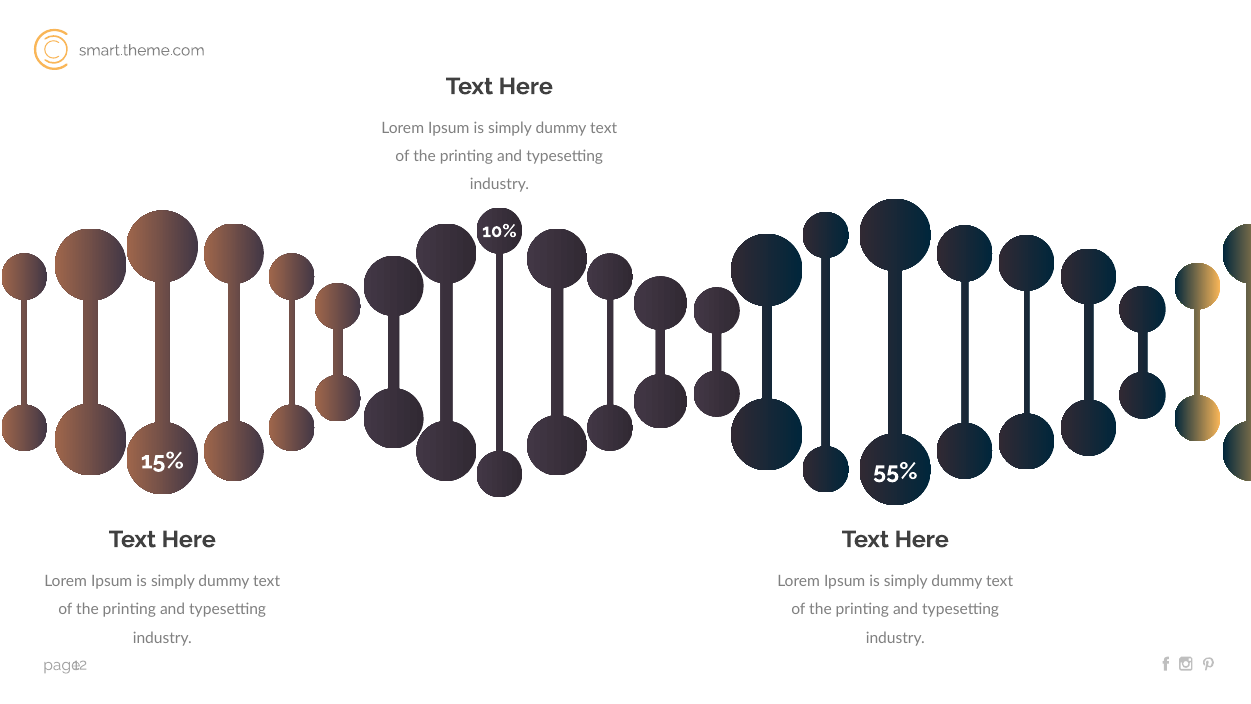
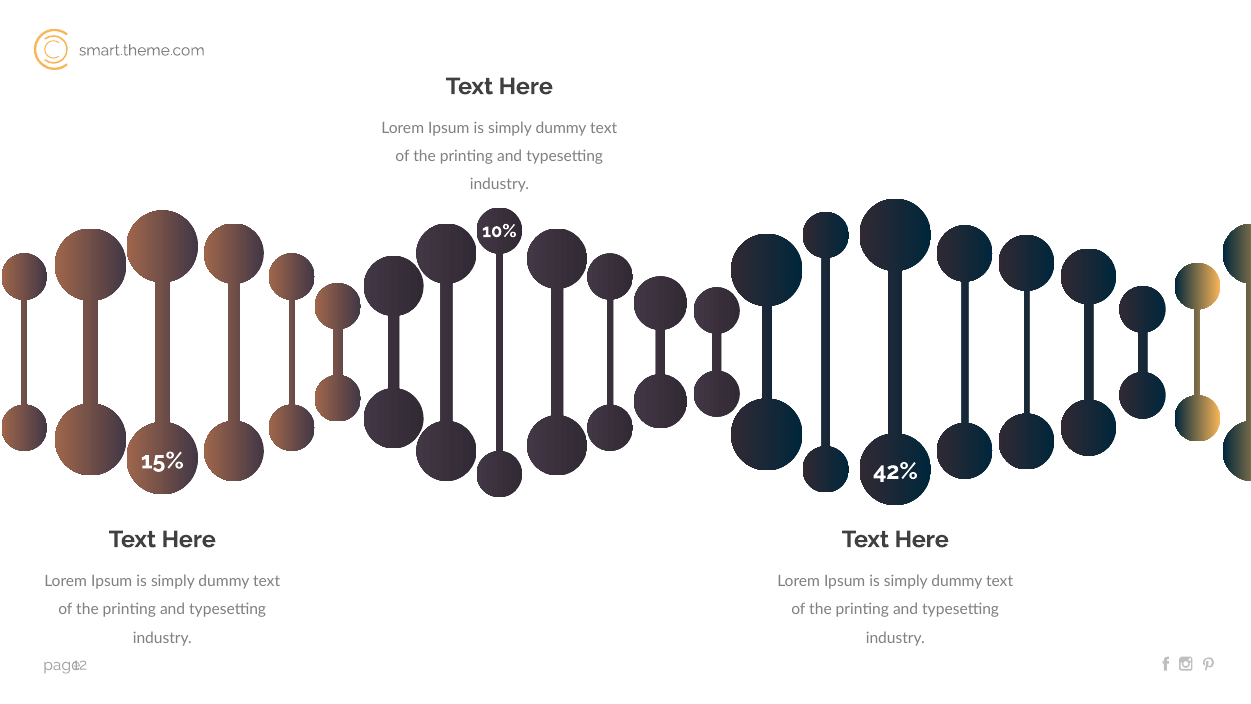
55%: 55% -> 42% (895, 471)
